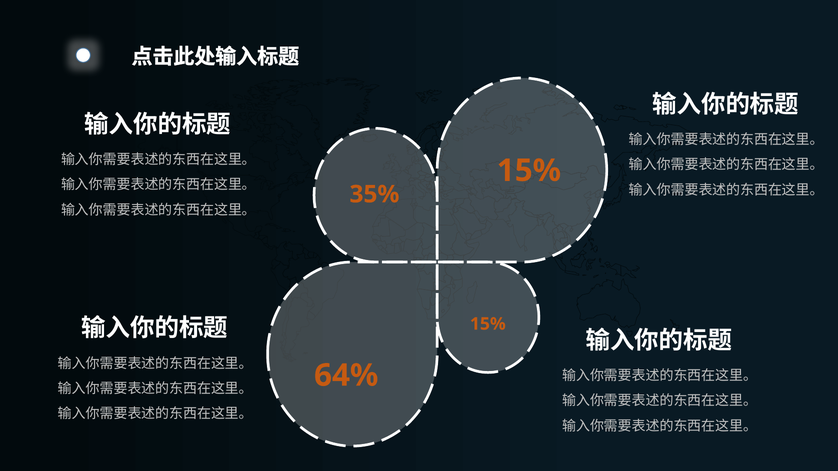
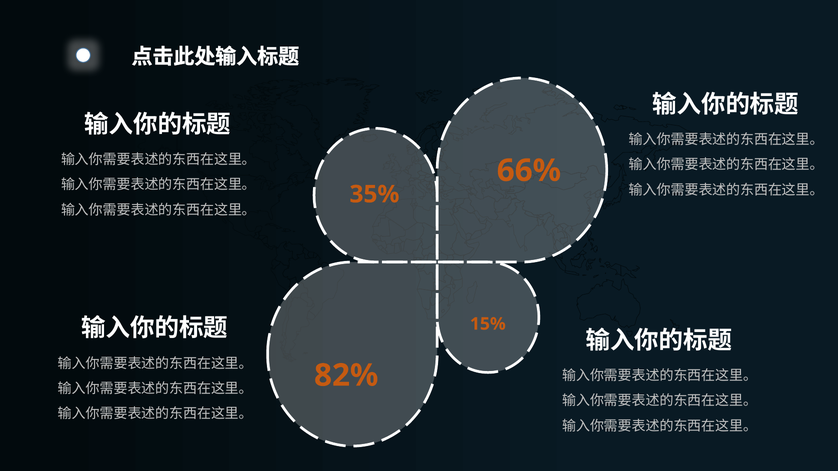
15%: 15% -> 66% (529, 171)
64%: 64% -> 82% (346, 376)
